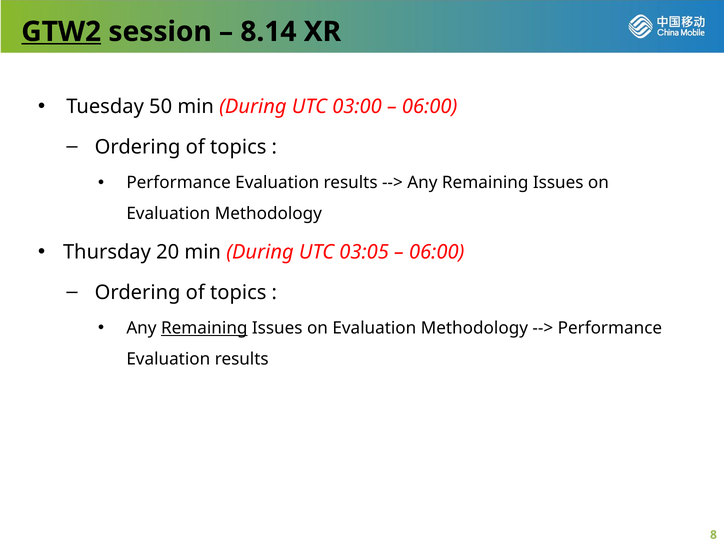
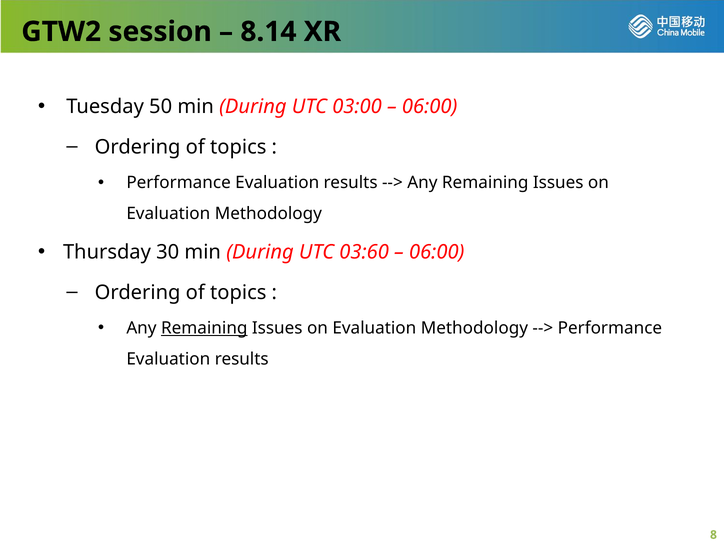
GTW2 underline: present -> none (61, 32)
20: 20 -> 30 (168, 252)
03:05: 03:05 -> 03:60 (364, 252)
